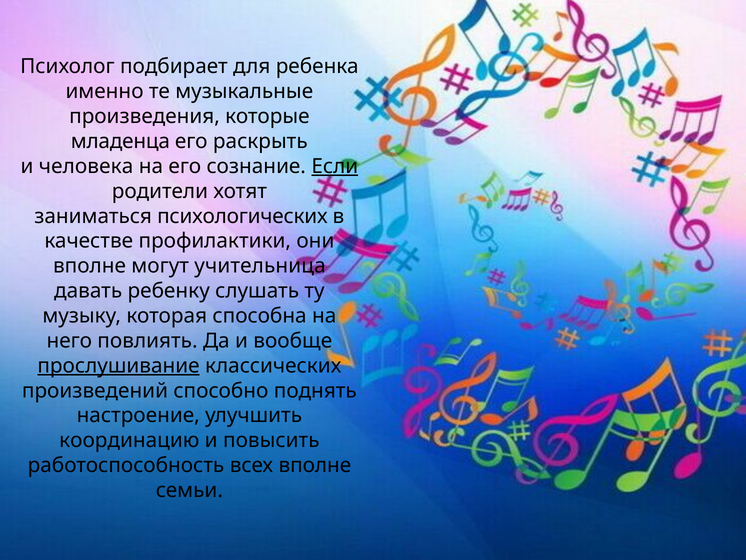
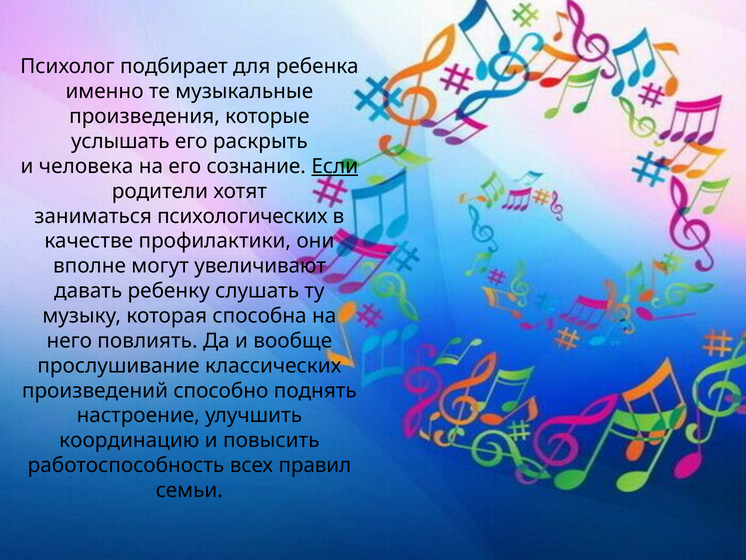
младенца: младенца -> услышать (120, 141)
учительница: учительница -> увеличивают (260, 266)
прослушивание underline: present -> none (119, 365)
всех вполне: вполне -> правил (315, 465)
